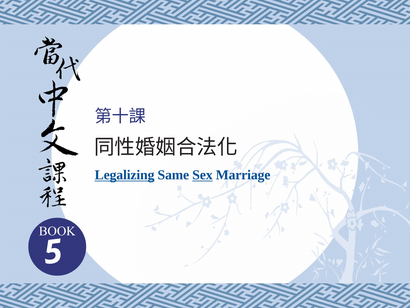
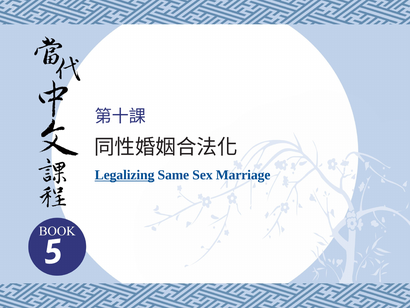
Sex underline: present -> none (203, 175)
